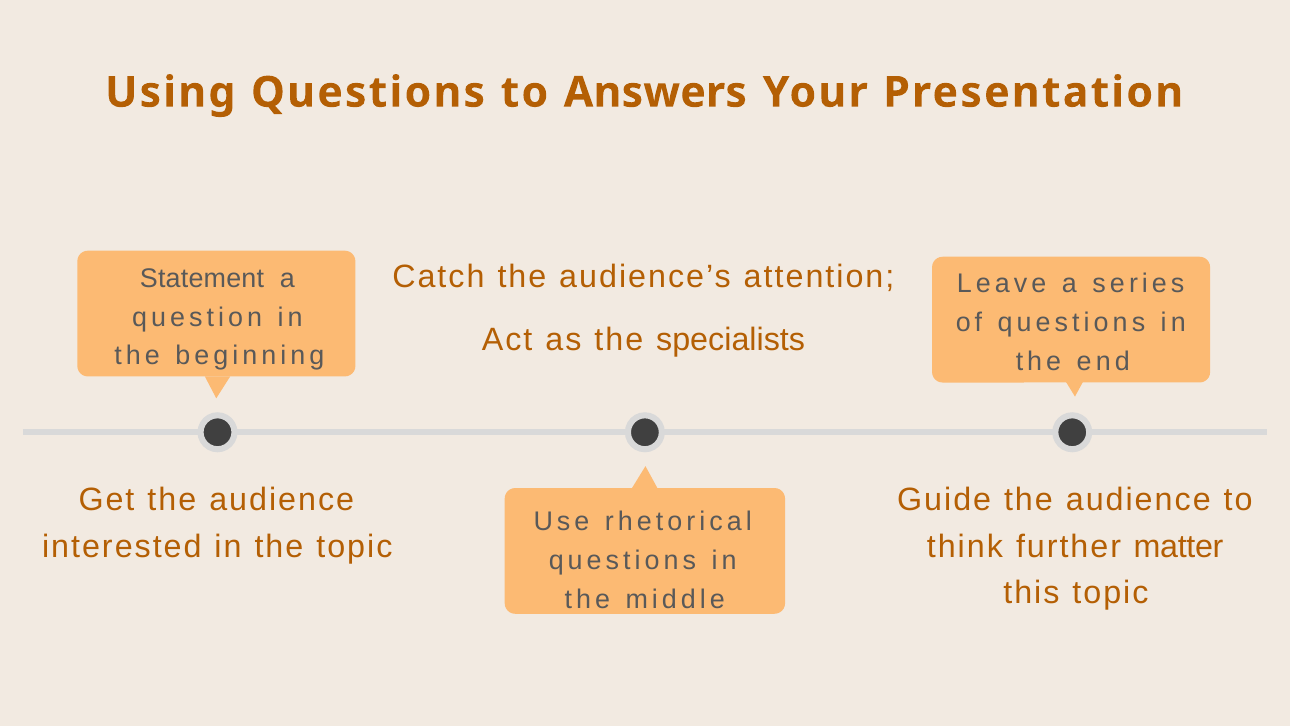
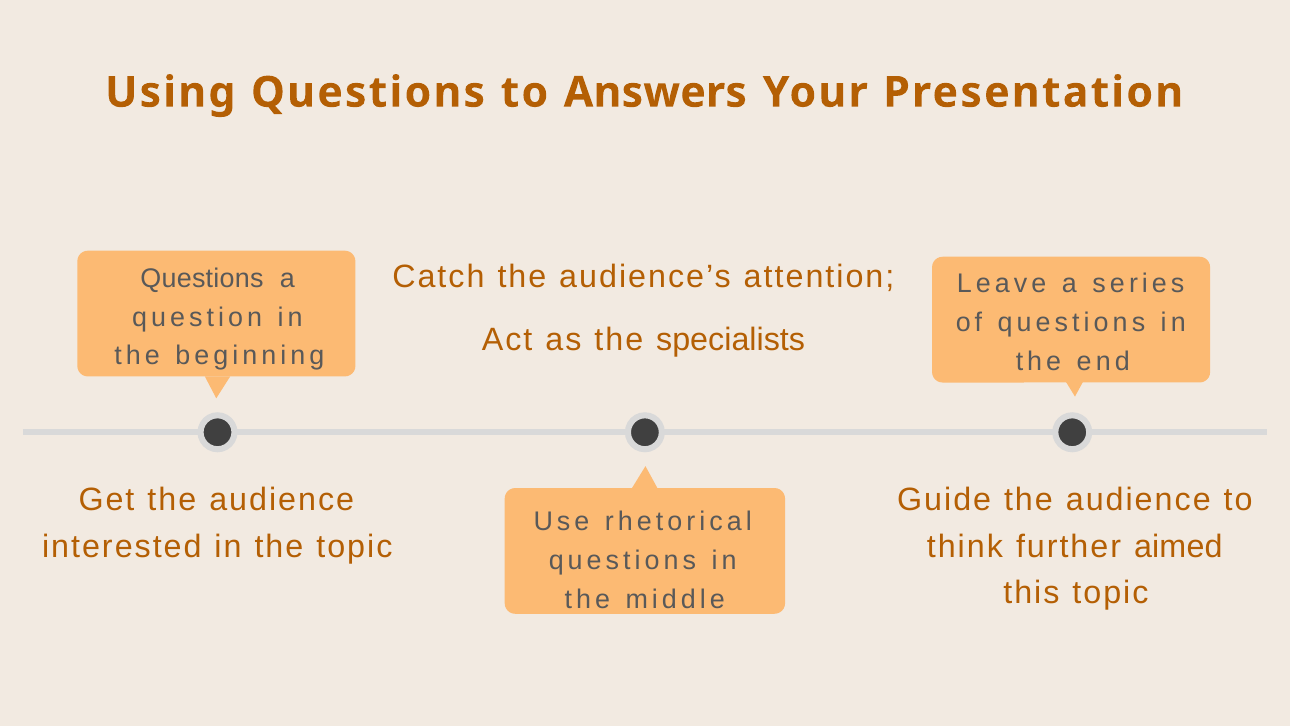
Statement: Statement -> Questions (202, 278)
matter: matter -> aimed (1178, 546)
